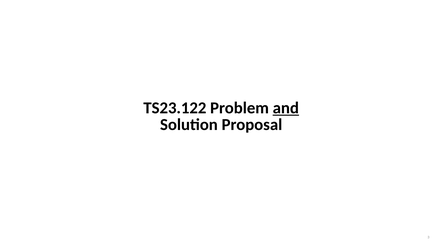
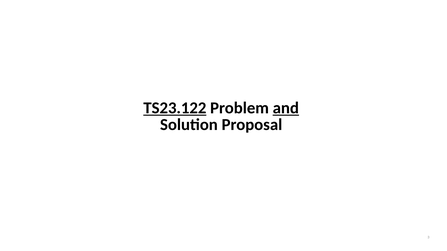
TS23.122 underline: none -> present (175, 108)
